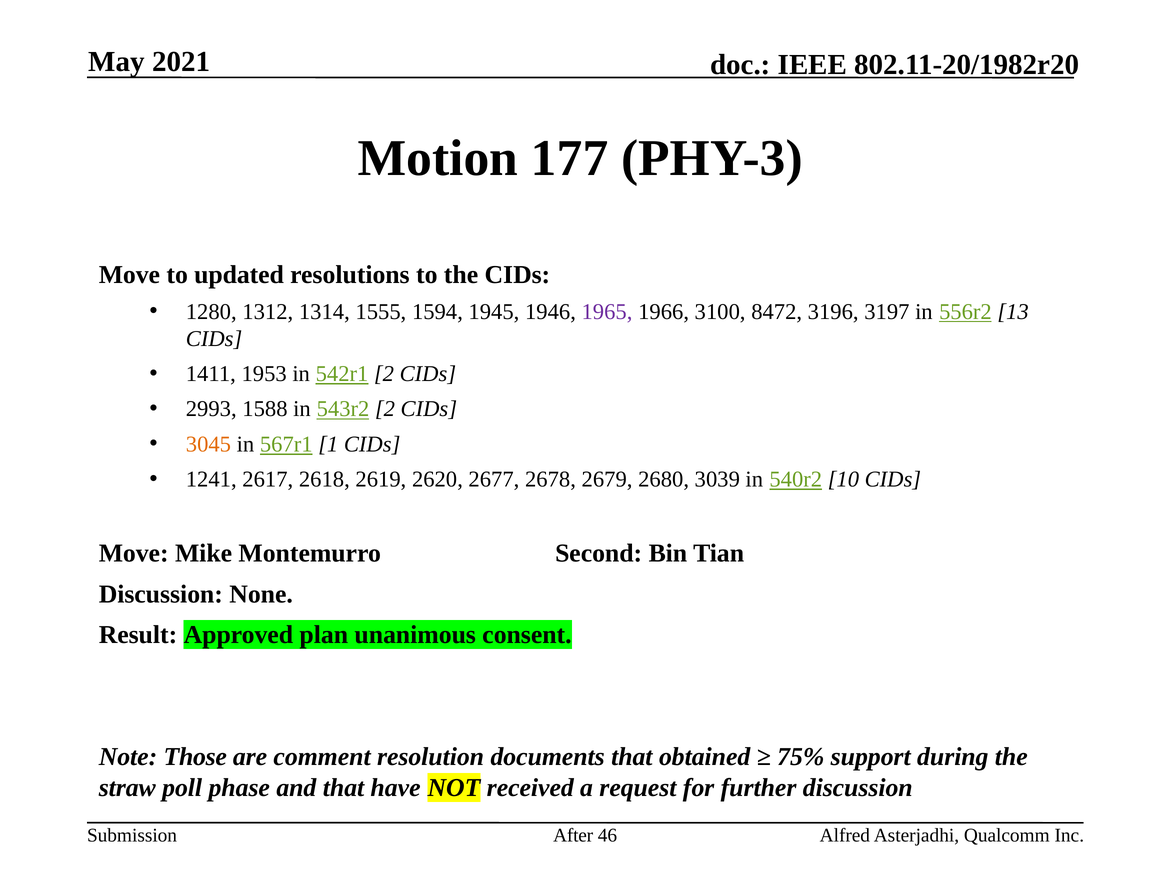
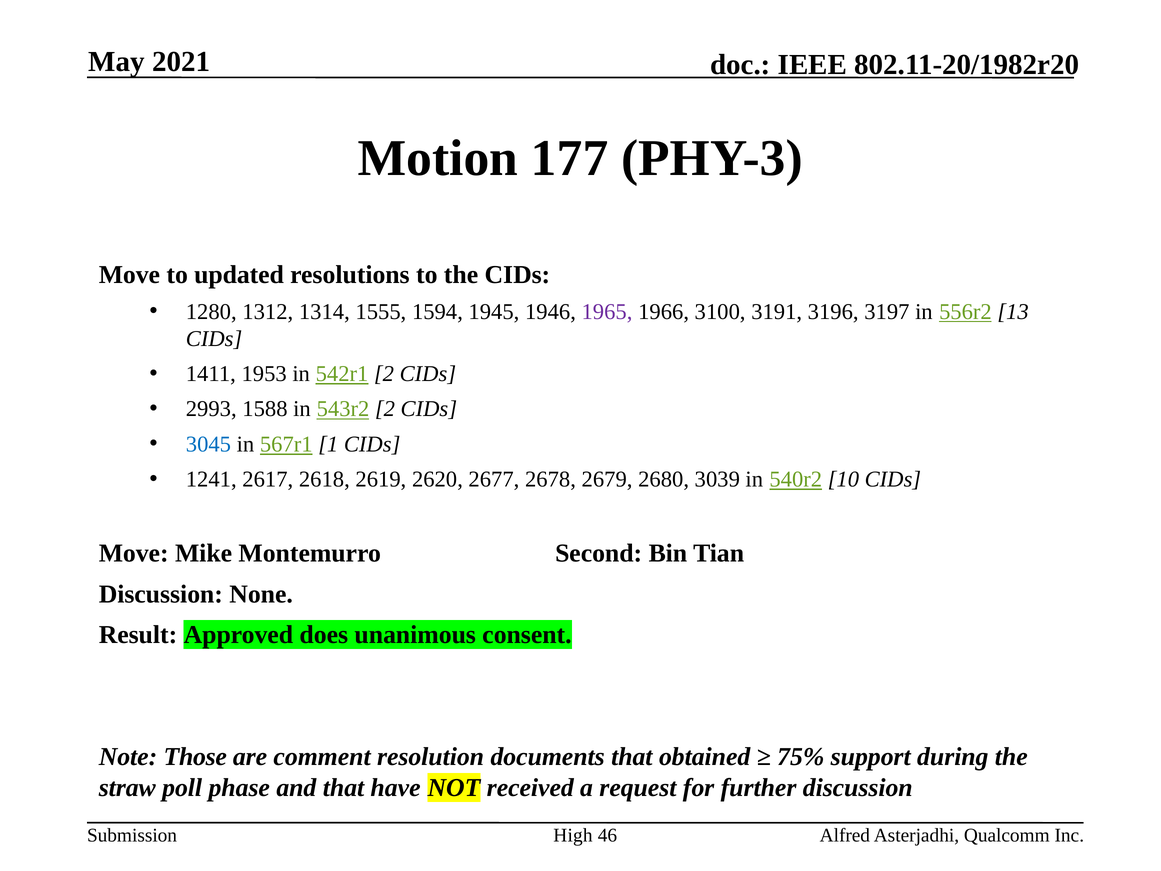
8472: 8472 -> 3191 (777, 312)
3045 colour: orange -> blue (208, 444)
plan: plan -> does (324, 635)
After: After -> High (573, 835)
